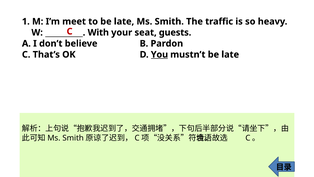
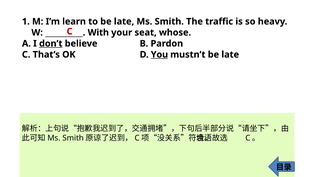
meet: meet -> learn (74, 21)
guests: guests -> whose (175, 32)
don’t underline: none -> present (51, 43)
